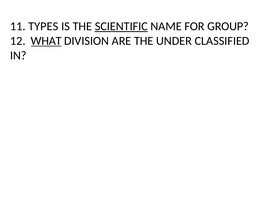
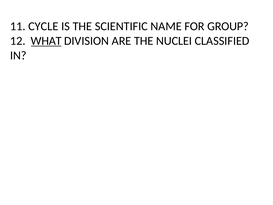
TYPES: TYPES -> CYCLE (43, 26)
SCIENTIFIC underline: present -> none (121, 26)
UNDER: UNDER -> NUCLEI (174, 41)
